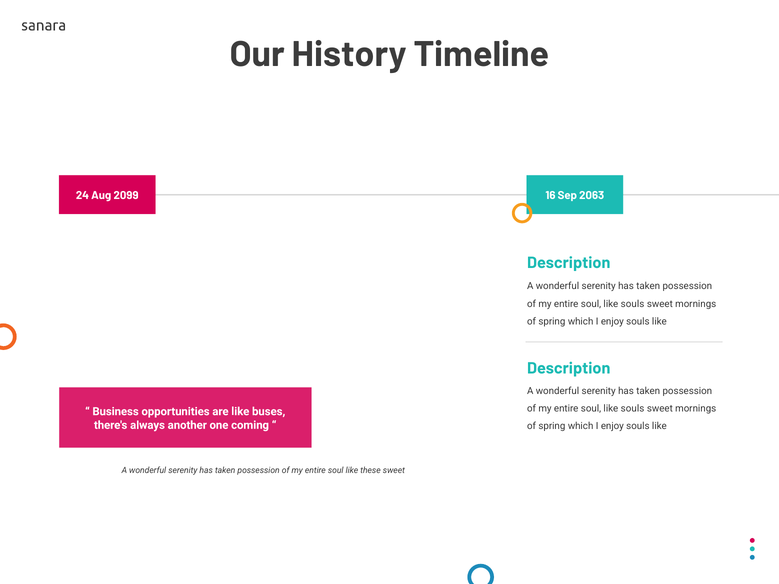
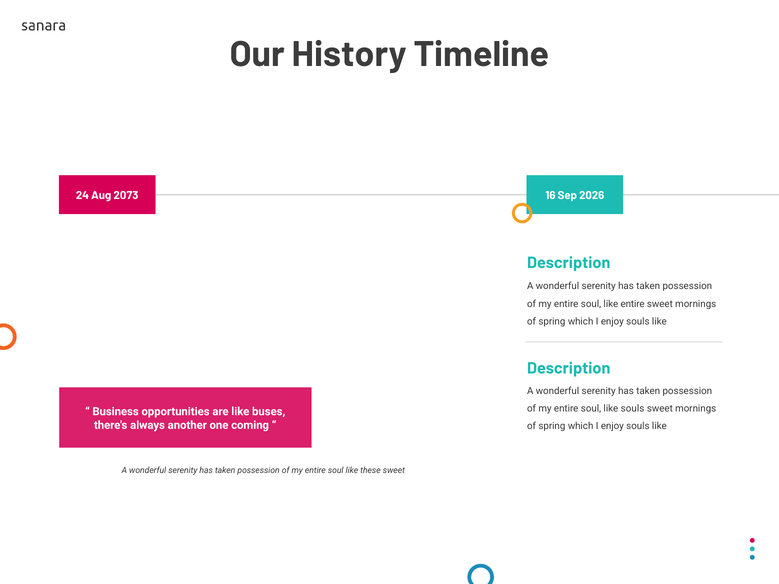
2099: 2099 -> 2073 (126, 196)
2063: 2063 -> 2026 (592, 196)
souls: souls -> entire (633, 304)
